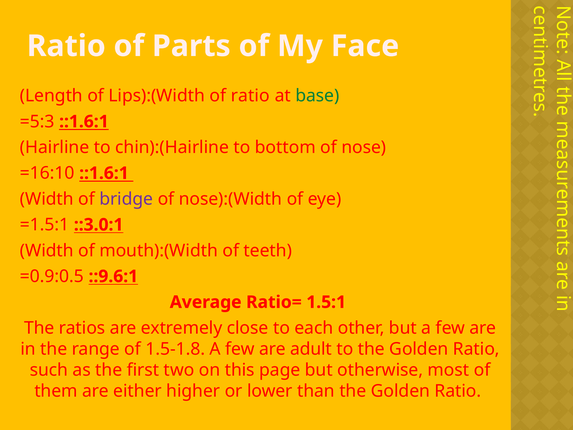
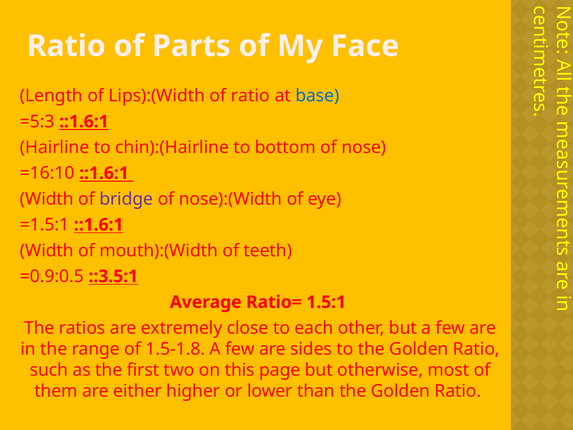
base colour: green -> blue (317, 96)
=1.5:1 ::3.0:1: ::3.0:1 -> ::1.6:1 (99, 225)
::9.6:1: ::9.6:1 -> ::3.5:1 (113, 276)
adult: adult -> sides (311, 349)
